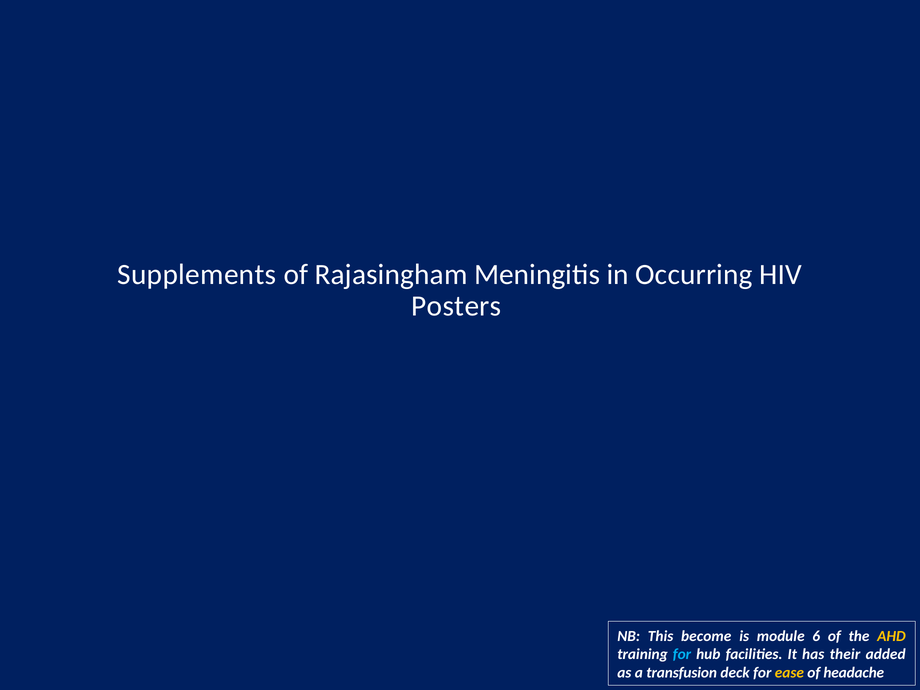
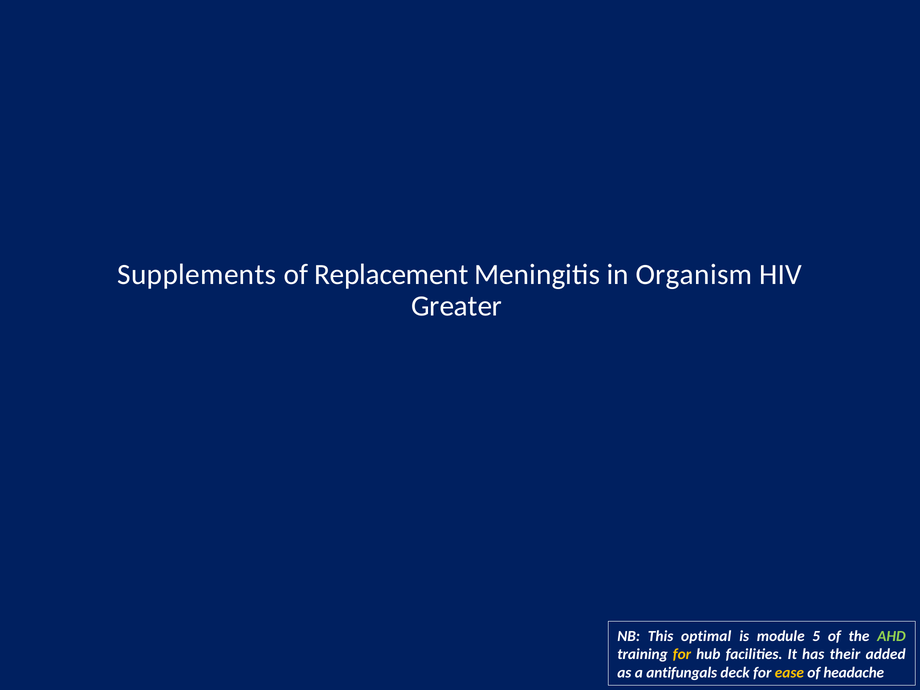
Rajasingham: Rajasingham -> Replacement (391, 274)
Occurring: Occurring -> Organism (694, 274)
Posters: Posters -> Greater (457, 306)
become: become -> optimal (706, 636)
6: 6 -> 5 (816, 636)
AHD colour: yellow -> light green (892, 636)
for colour: light blue -> yellow (682, 654)
transfusion: transfusion -> antifungals (682, 673)
